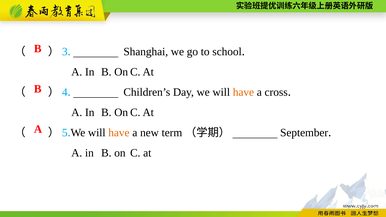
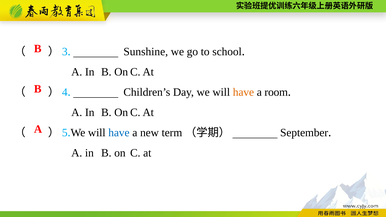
Shanghai: Shanghai -> Sunshine (146, 52)
cross: cross -> room (276, 92)
have colour: orange -> blue (119, 133)
